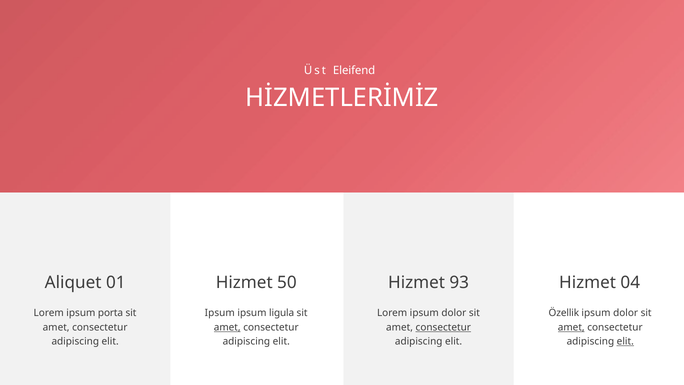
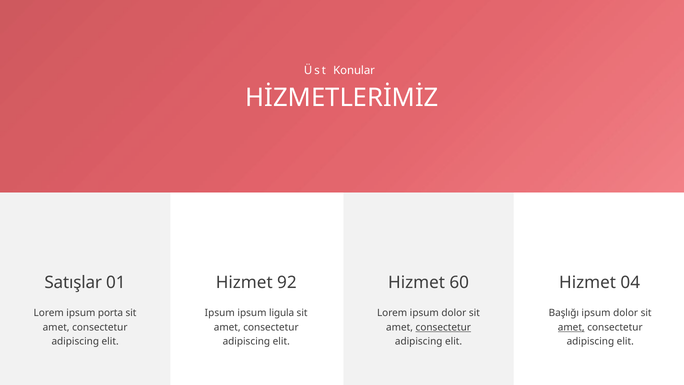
Eleifend: Eleifend -> Konular (354, 70)
Aliquet: Aliquet -> Satışlar (73, 282)
50: 50 -> 92 (287, 282)
93: 93 -> 60 (459, 282)
Özellik: Özellik -> Başlığı (564, 313)
amet underline: present -> none (227, 327)
elit underline: present -> none (625, 341)
